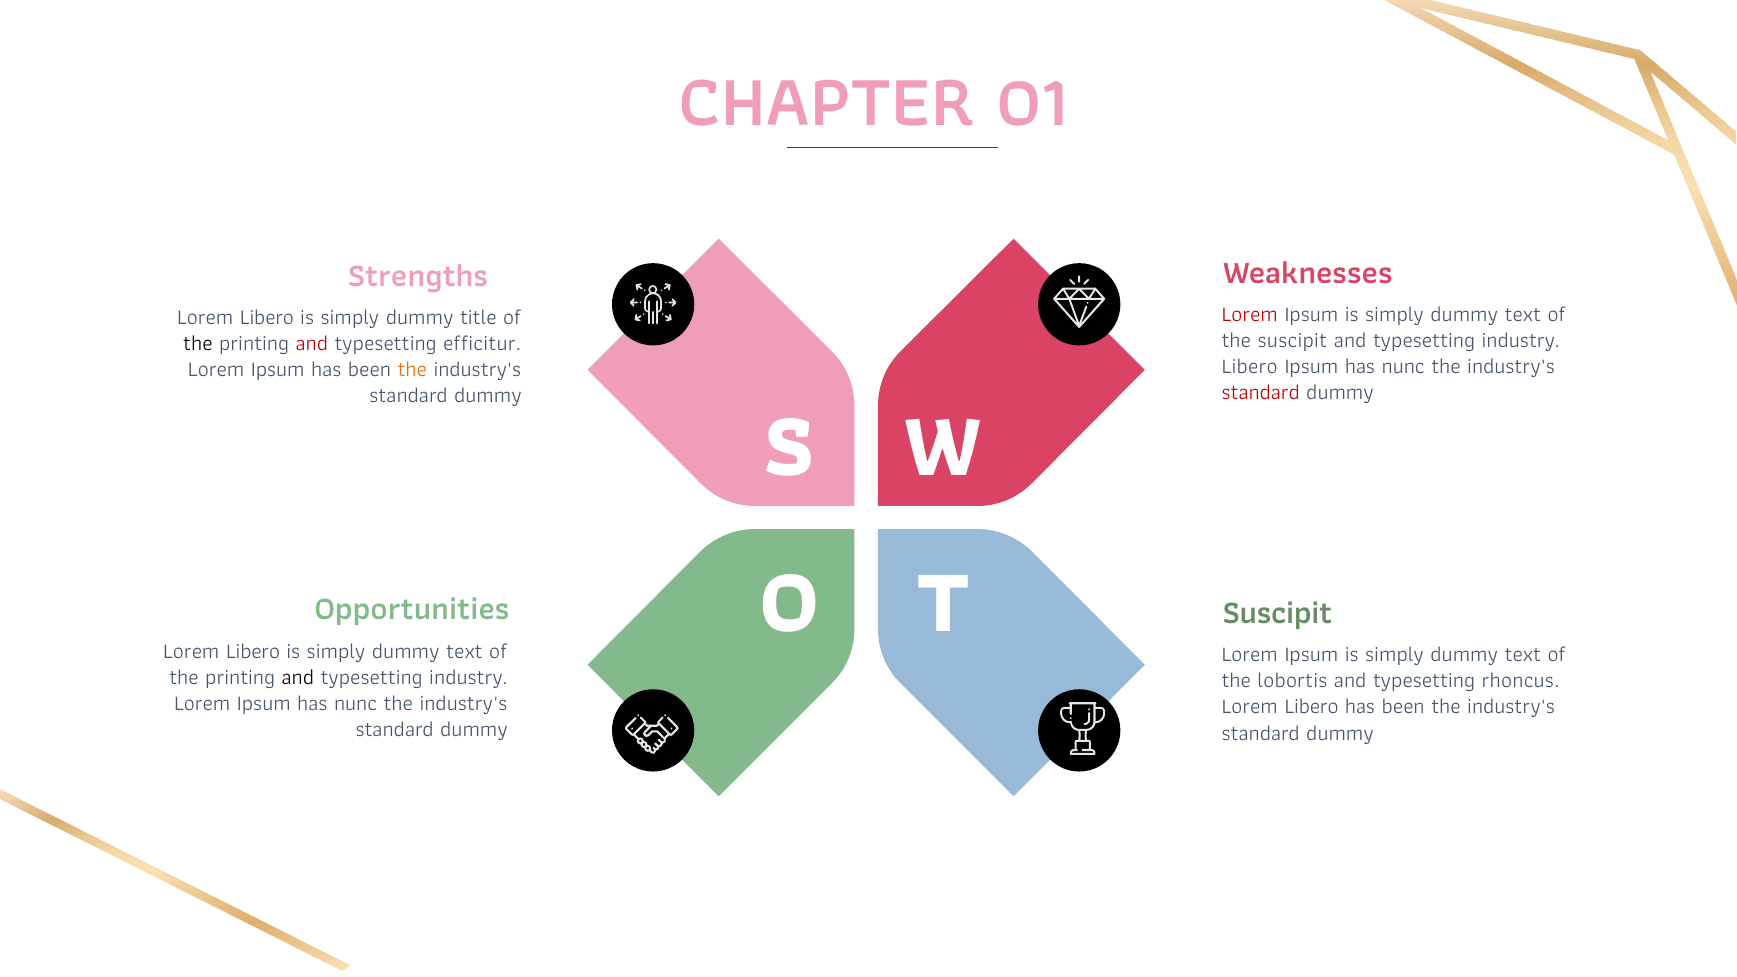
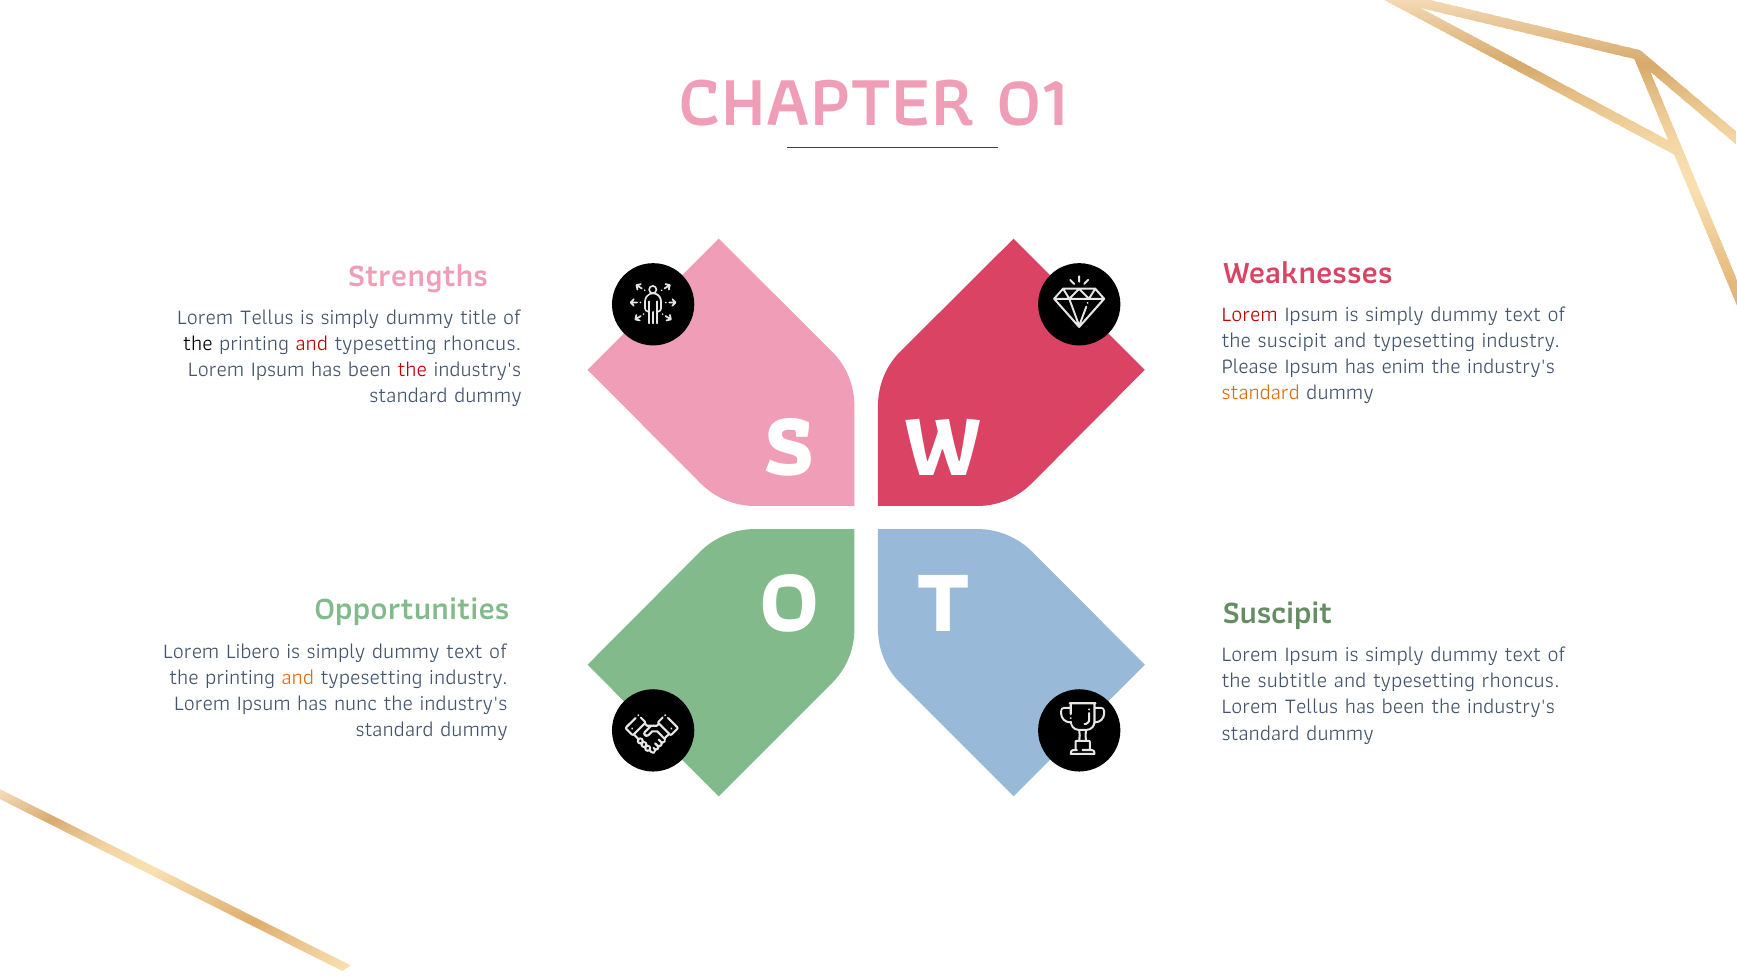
Libero: Libero -> Tellus (267, 318)
efficitur: efficitur -> rhoncus (482, 344)
Libero: Libero -> Please (1250, 367)
nunc: nunc -> enim (1403, 367)
the colour: orange -> red (412, 370)
standard colour: red -> orange (1261, 393)
and colour: black -> orange (298, 677)
lobortis: lobortis -> subtitle (1292, 681)
Libero: Libero -> Tellus (1311, 707)
